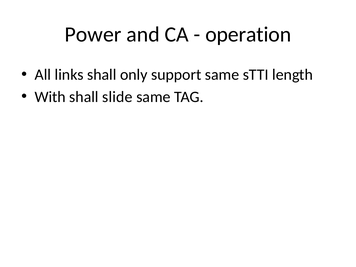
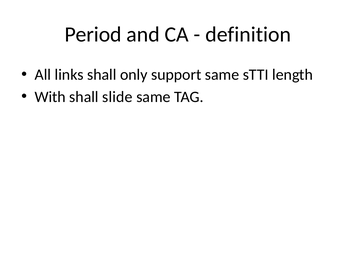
Power: Power -> Period (93, 34)
operation: operation -> definition (248, 34)
